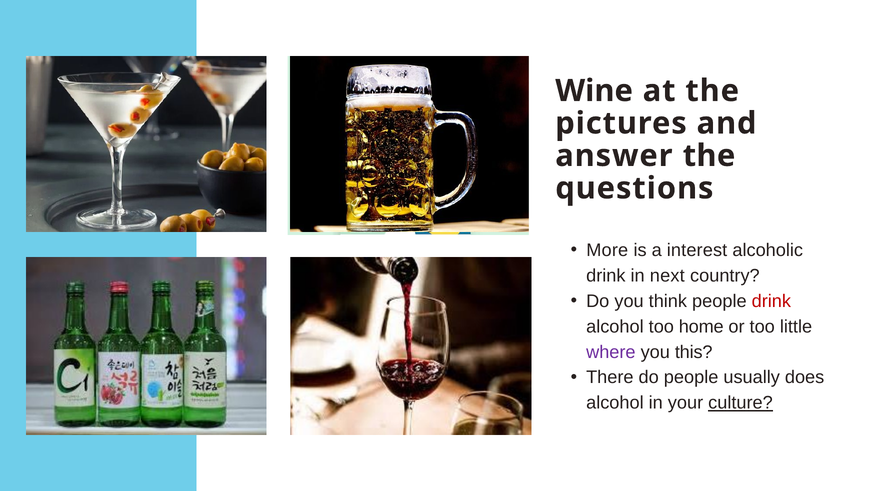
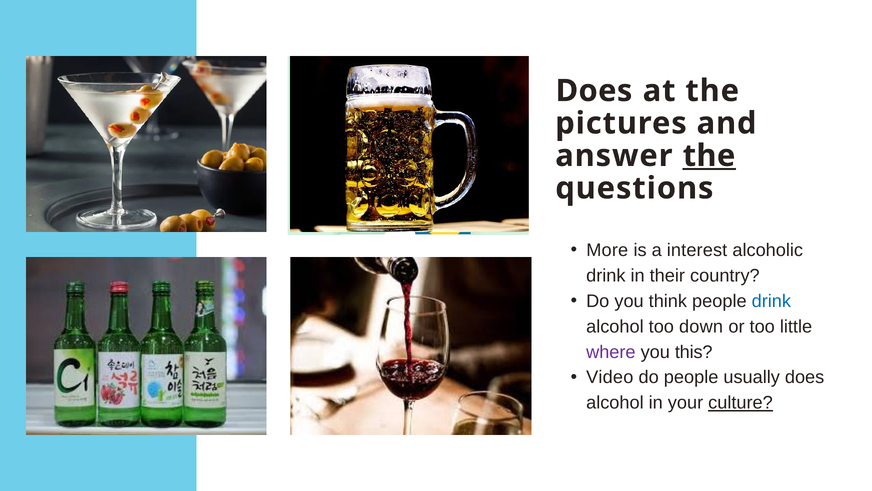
Wine: Wine -> Does (594, 91)
the underline: none -> present (709, 156)
next: next -> their (667, 275)
drink colour: red -> blue (771, 301)
home: home -> down (701, 326)
There: There -> Video (610, 377)
